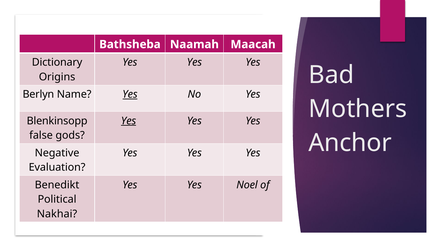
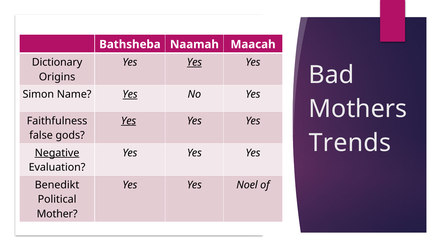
Yes underline: none -> present (194, 62)
Berlyn: Berlyn -> Simon (38, 94)
Blenkinsopp: Blenkinsopp -> Faithfulness (57, 121)
Anchor: Anchor -> Trends (350, 143)
Negative underline: none -> present (57, 153)
Nakhai: Nakhai -> Mother (57, 214)
